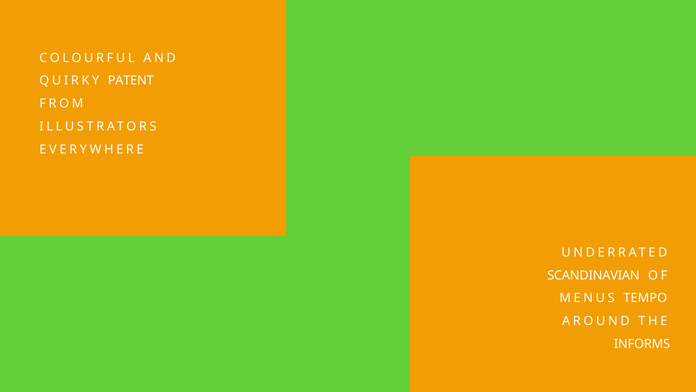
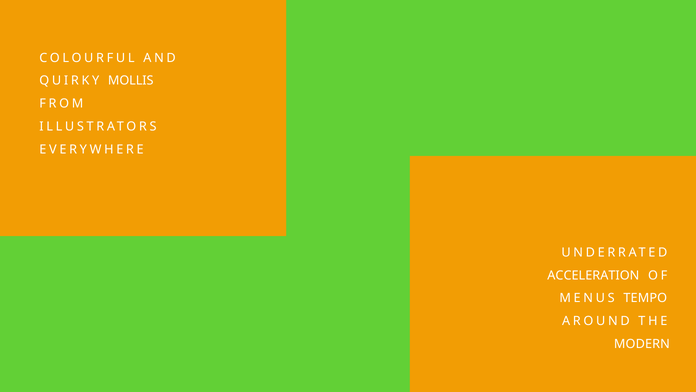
PATENT: PATENT -> MOLLIS (131, 81)
SCANDINAVIAN: SCANDINAVIAN -> ACCELERATION (593, 275)
INFORMS: INFORMS -> MODERN (642, 344)
